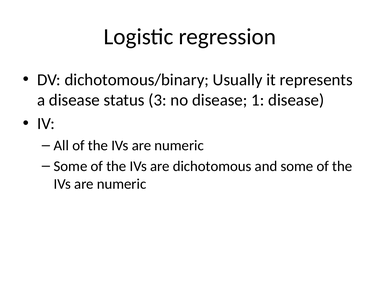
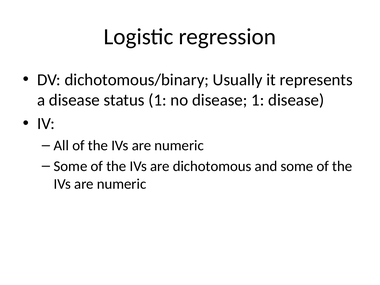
status 3: 3 -> 1 (158, 100)
